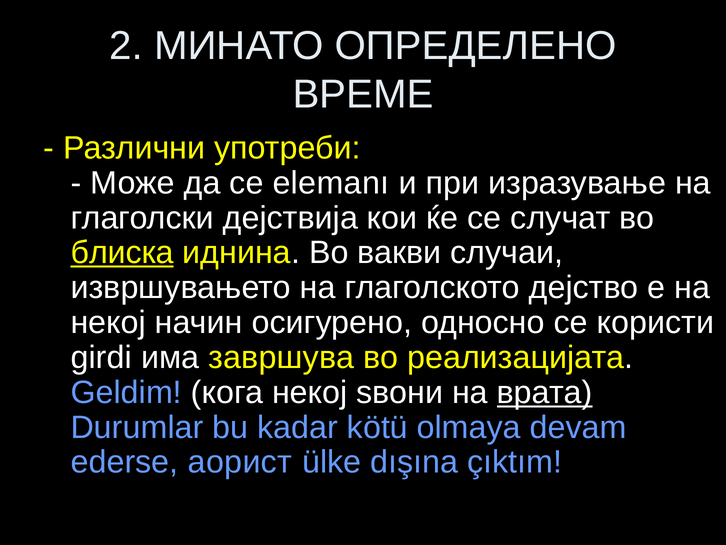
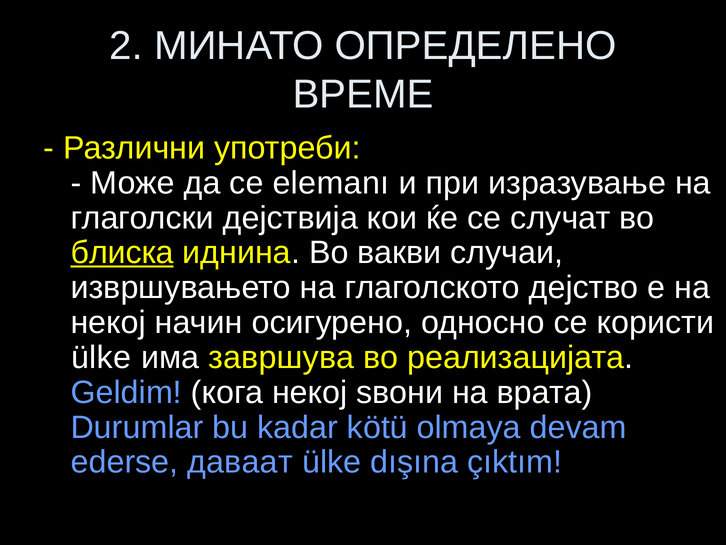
girdi: girdi -> ülke (101, 357)
врата underline: present -> none (545, 392)
аорист: аорист -> даваат (240, 462)
